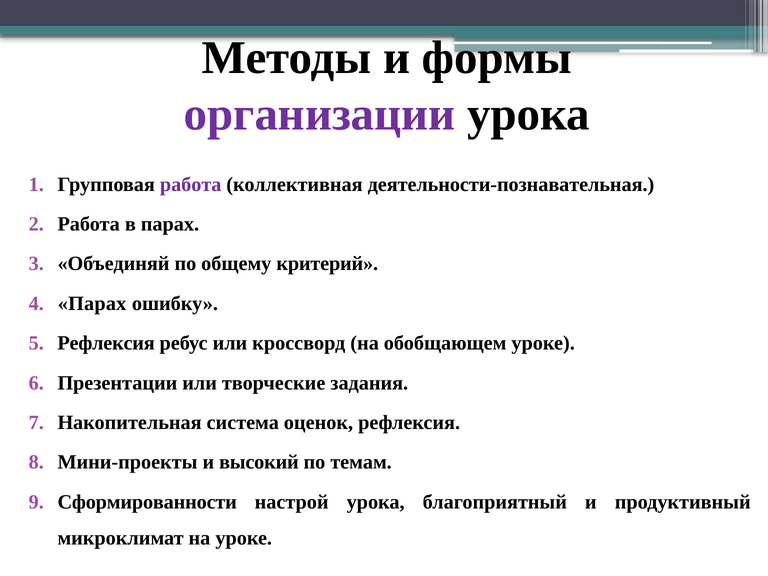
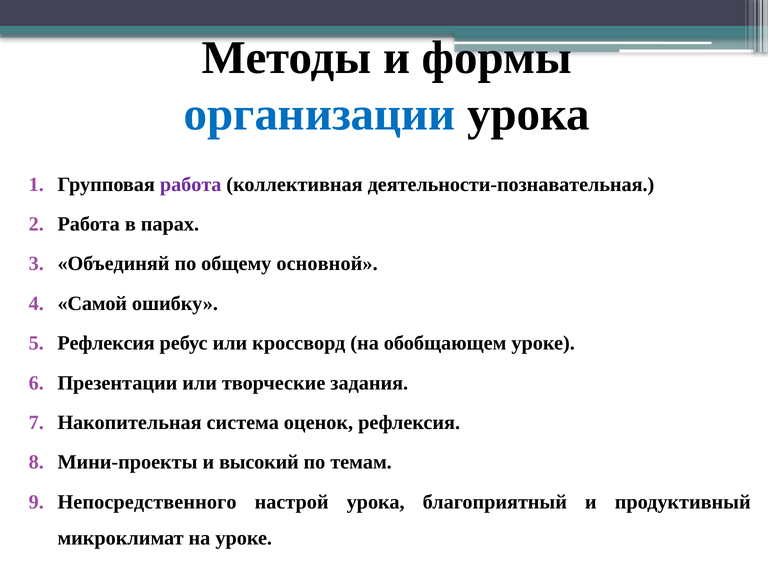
организации colour: purple -> blue (320, 114)
критерий: критерий -> основной (327, 264)
Парах: Парах -> Самой (92, 303)
Сформированности: Сформированности -> Непосредственного (147, 502)
